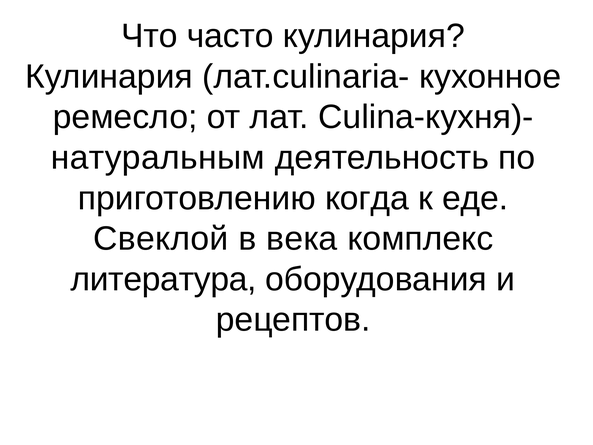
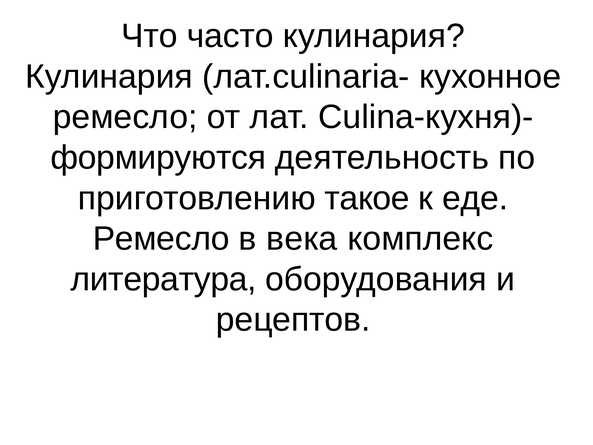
натуральным: натуральным -> формируются (158, 158)
когда: когда -> такое (367, 198)
Свеклой: Свеклой -> Ремесло (161, 239)
